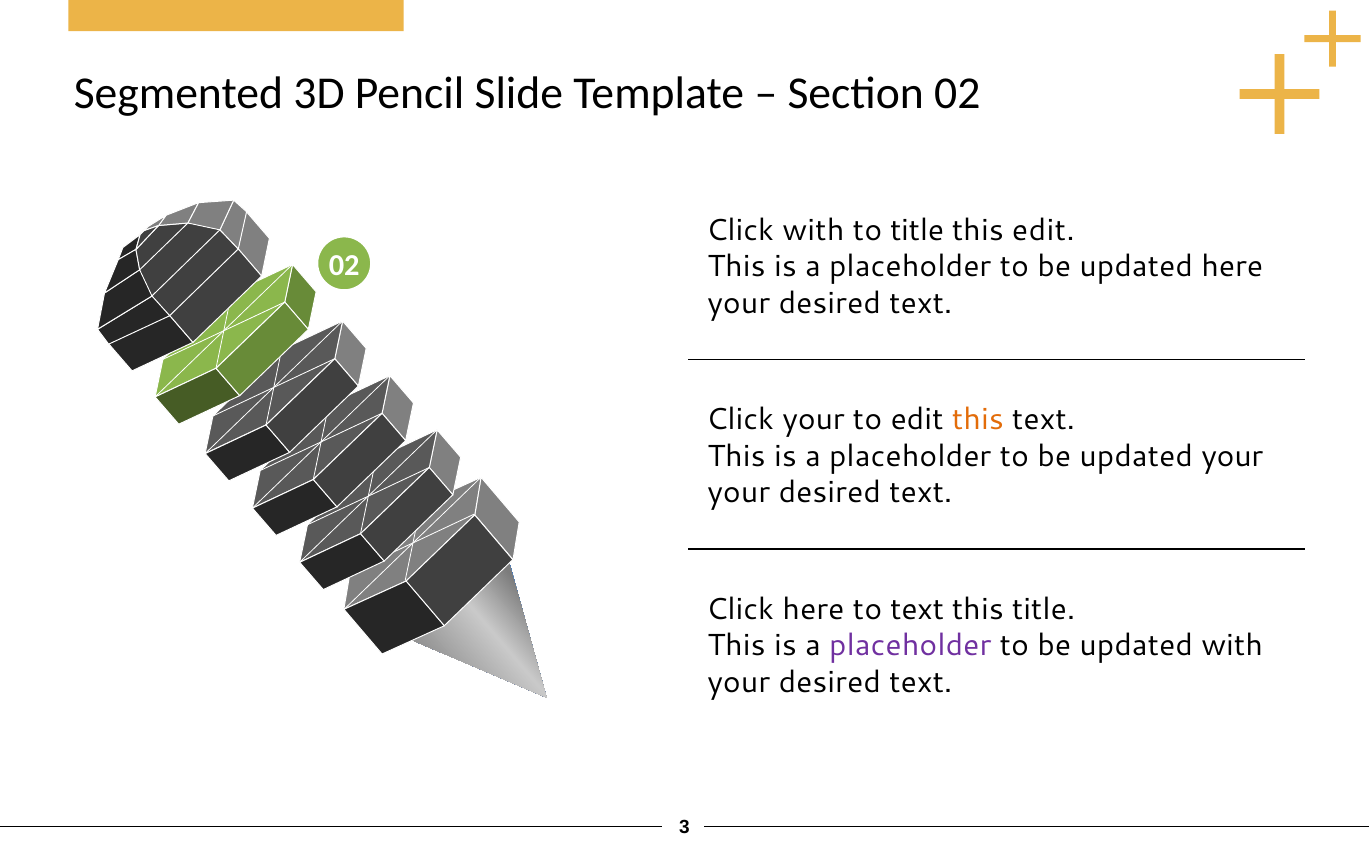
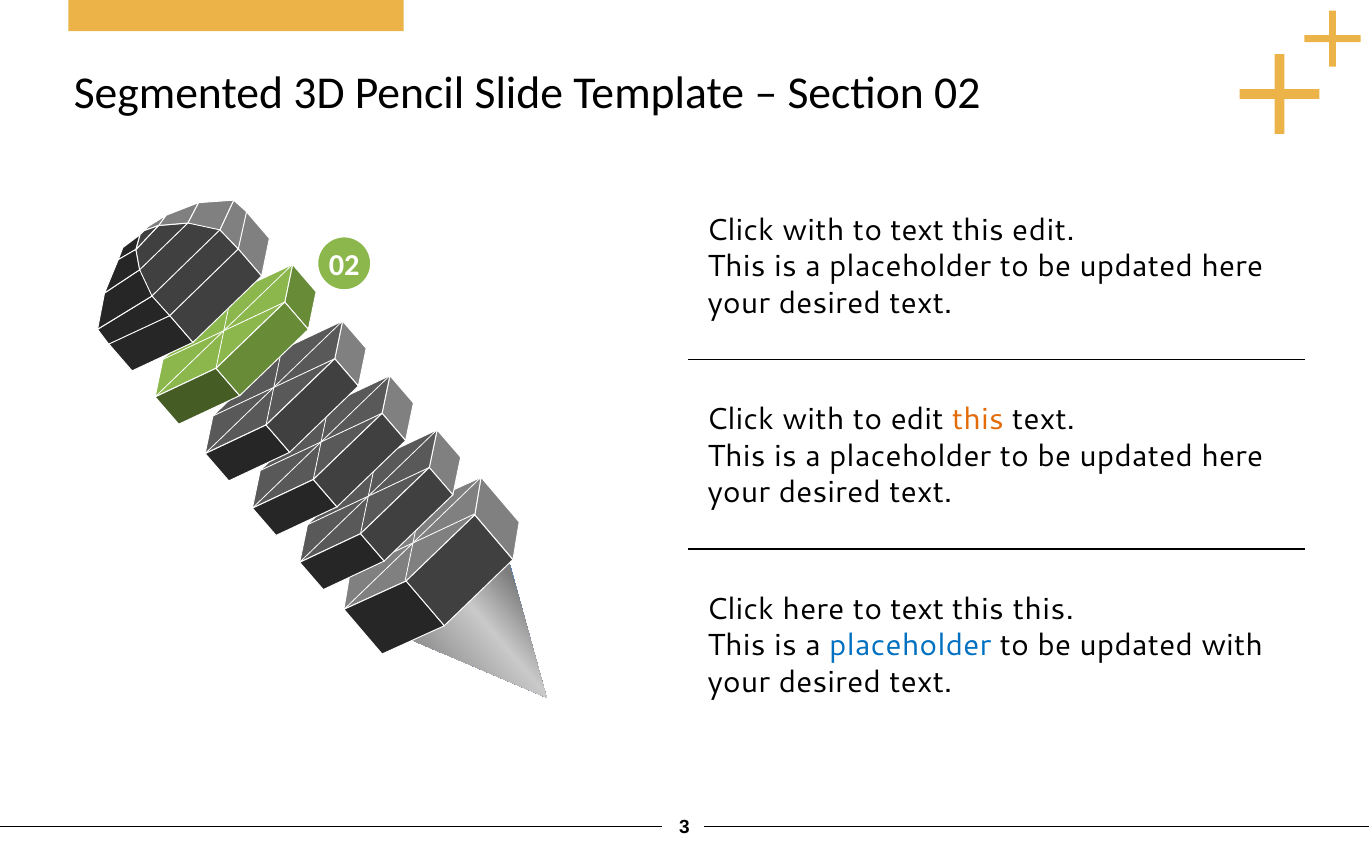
title: title -> text (917, 231)
your: your -> with (813, 420)
your: your -> here (1232, 457)
title: title -> this (1043, 610)
placeholder colour: purple -> blue (910, 646)
